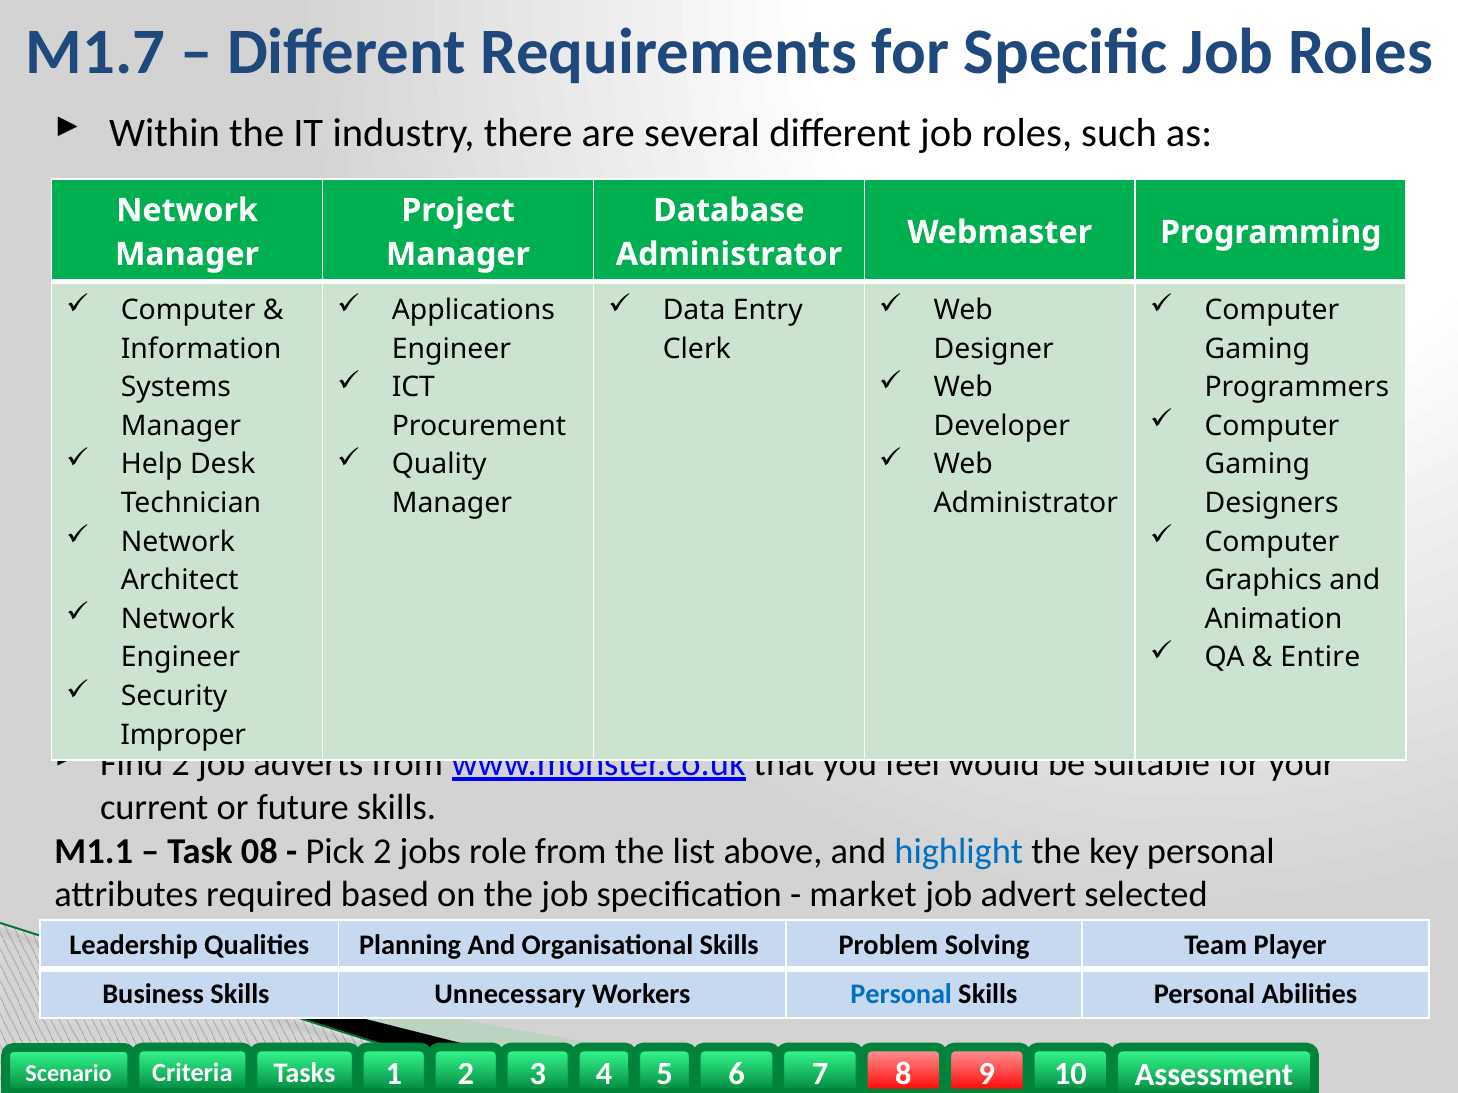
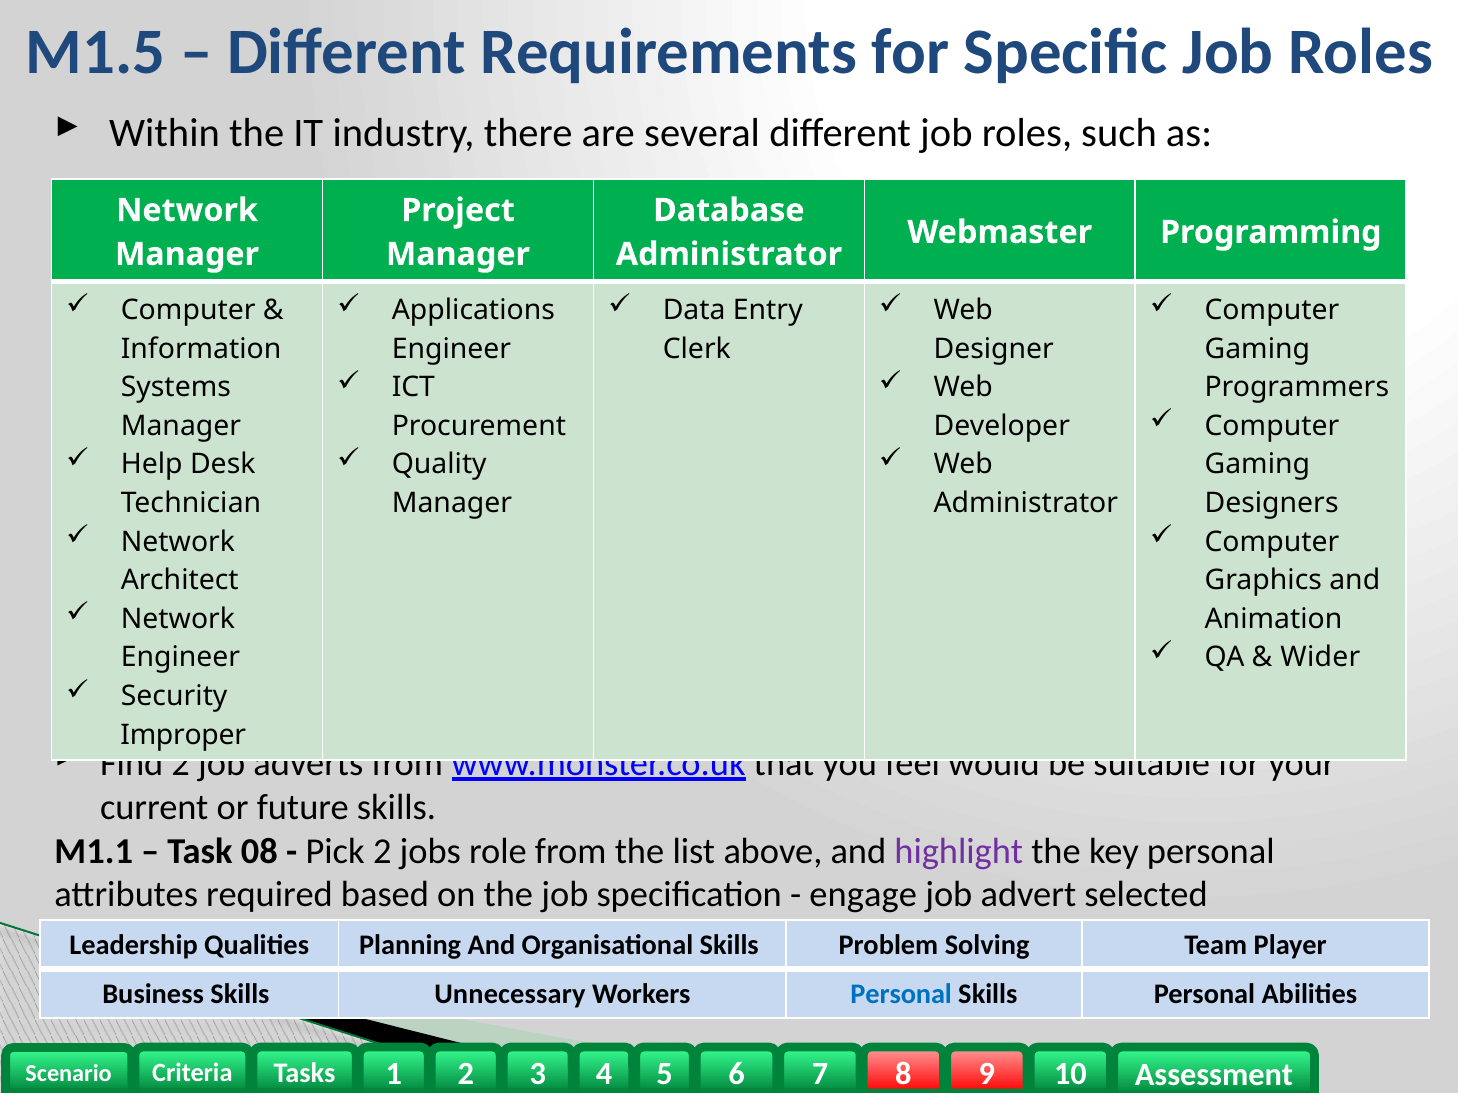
M1.7: M1.7 -> M1.5 (96, 52)
Entire: Entire -> Wider (1320, 658)
highlight colour: blue -> purple (959, 852)
market: market -> engage (863, 895)
